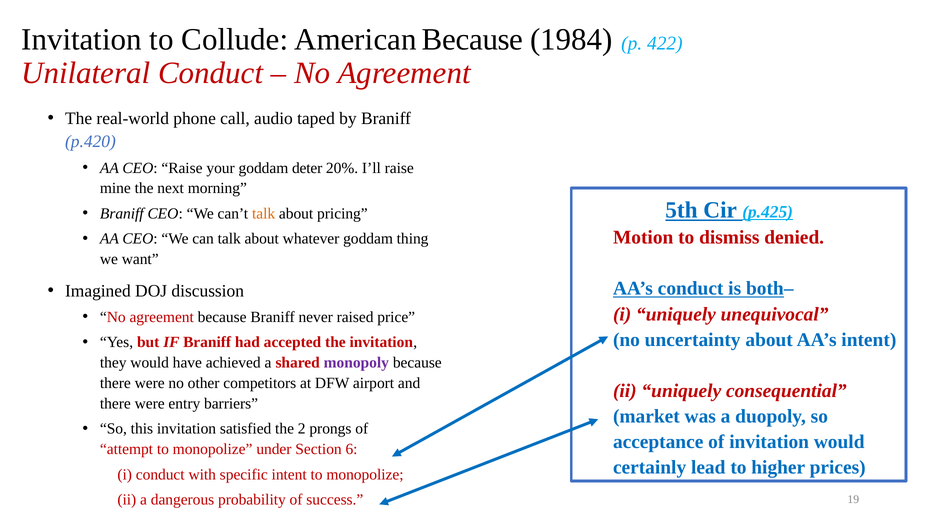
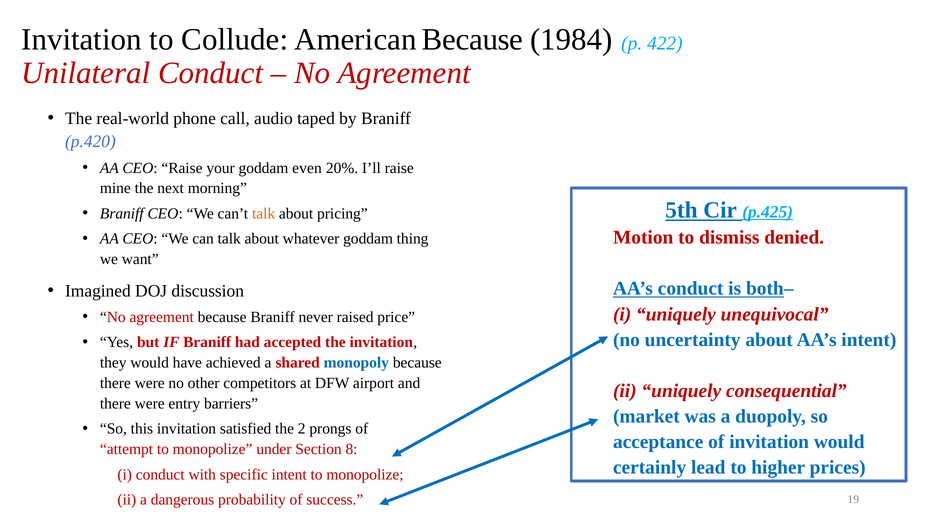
deter: deter -> even (307, 168)
monopoly colour: purple -> blue (356, 363)
6: 6 -> 8 (352, 449)
